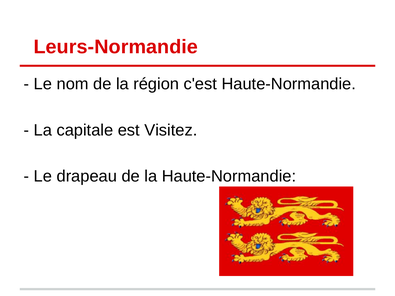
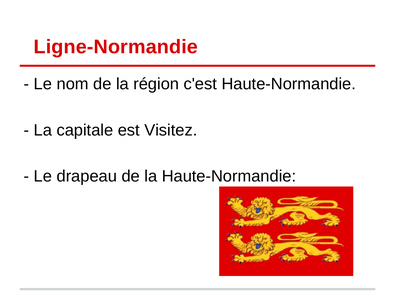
Leurs-Normandie: Leurs-Normandie -> Ligne-Normandie (116, 47)
